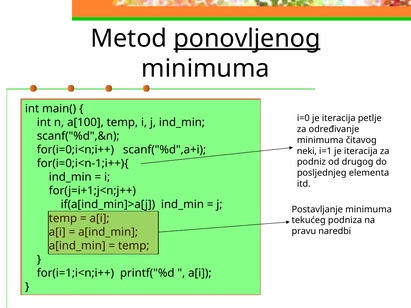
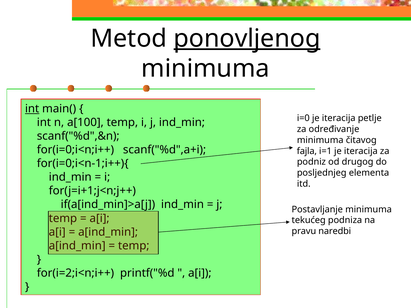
int underline: none -> present (32, 109)
neki: neki -> fajla (307, 151)
for(i=1;i<n;i++: for(i=1;i<n;i++ -> for(i=2;i<n;i++ (75, 273)
